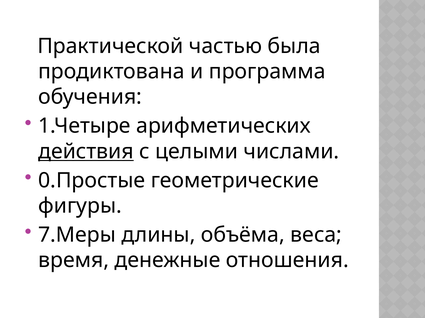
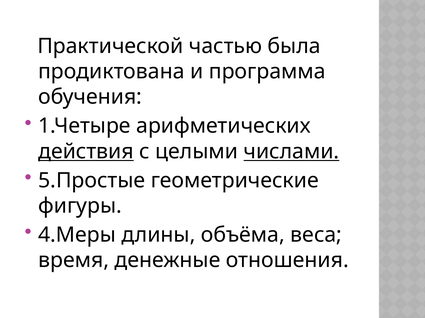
числами underline: none -> present (291, 152)
0.Простые: 0.Простые -> 5.Простые (92, 181)
7.Меры: 7.Меры -> 4.Меры (77, 235)
